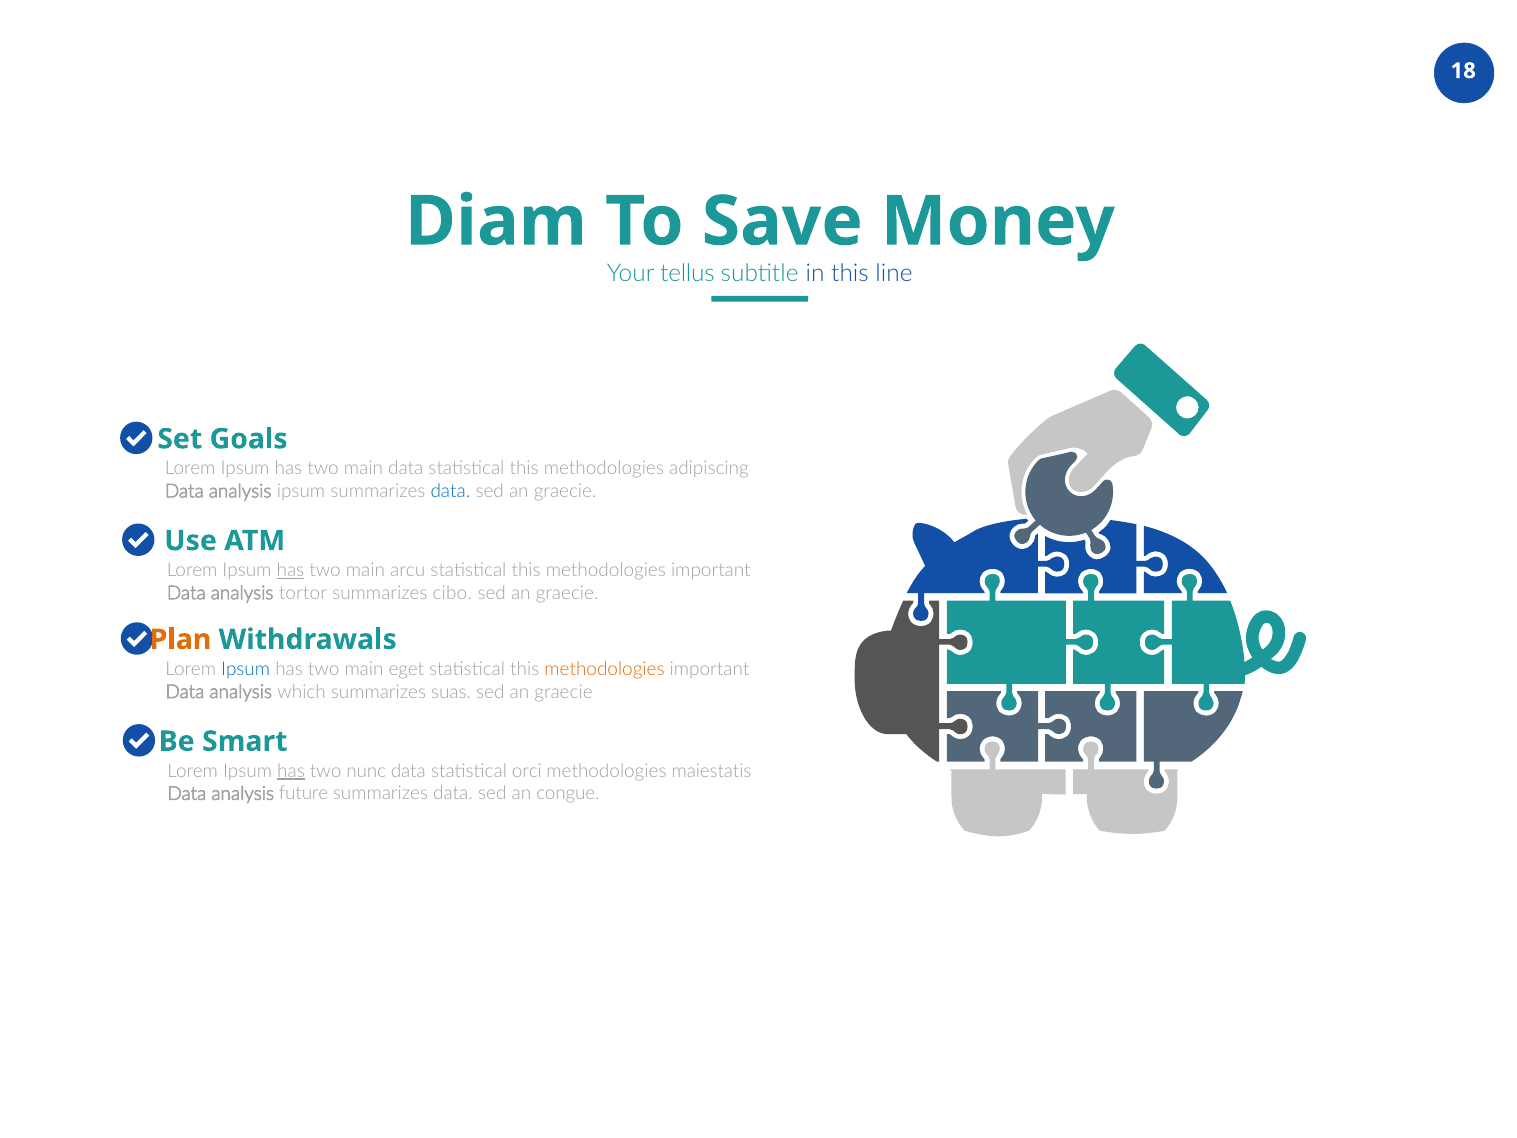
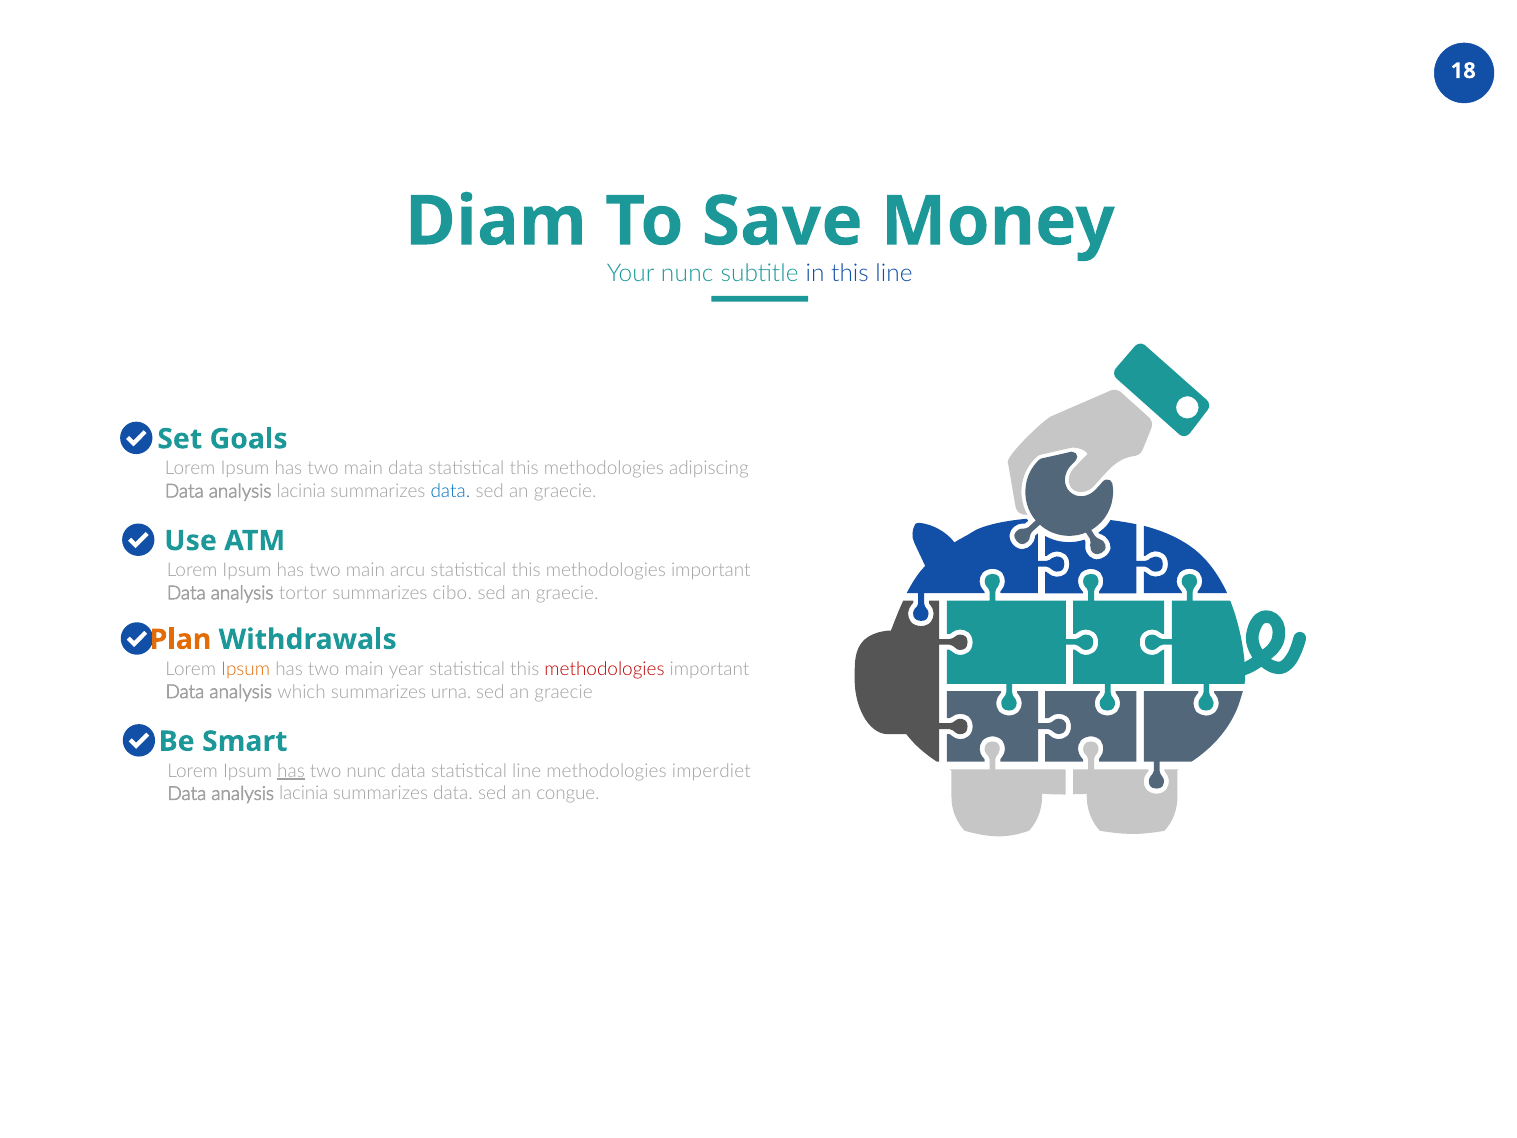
tellus: tellus -> nunc (687, 273)
ipsum: ipsum -> lacinia (301, 491)
has underline: present -> none (290, 570)
Ipsum colour: blue -> orange (246, 669)
eget: eget -> year (406, 669)
methodologies colour: orange -> red (605, 669)
suas: suas -> urna (451, 692)
statistical orci: orci -> line (527, 771)
maiestatis: maiestatis -> imperdiet (711, 771)
future: future -> lacinia (304, 793)
